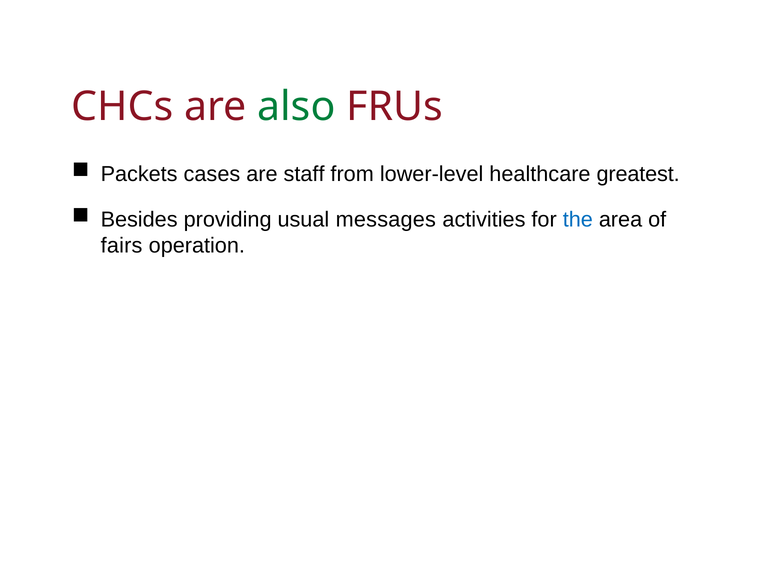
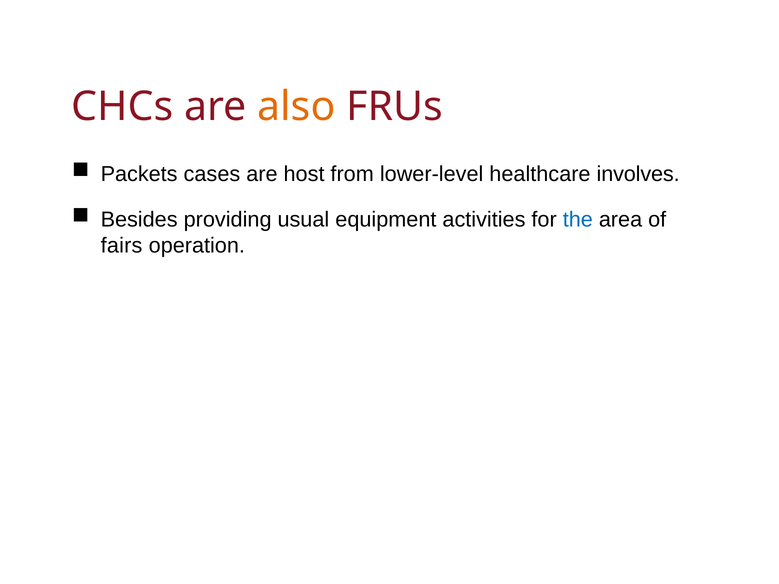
also colour: green -> orange (296, 107)
staff: staff -> host (304, 174)
greatest: greatest -> involves (638, 174)
messages: messages -> equipment (386, 220)
